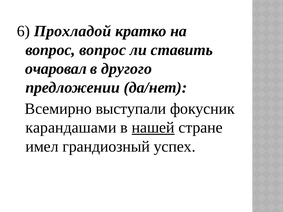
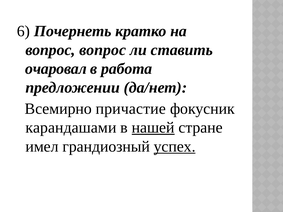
Прохладой: Прохладой -> Почернеть (73, 31)
другого: другого -> работа (127, 69)
выступали: выступали -> причастие (131, 109)
успех underline: none -> present (175, 147)
